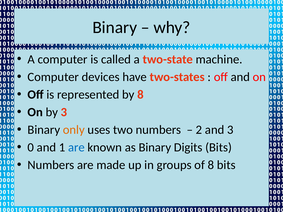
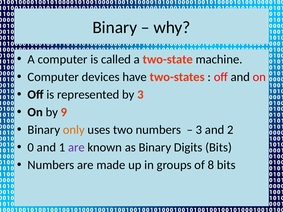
by 8: 8 -> 3 (140, 95)
by 3: 3 -> 9 (64, 112)
2: 2 -> 3 (199, 130)
and 3: 3 -> 2 (230, 130)
are colour: blue -> purple (76, 148)
